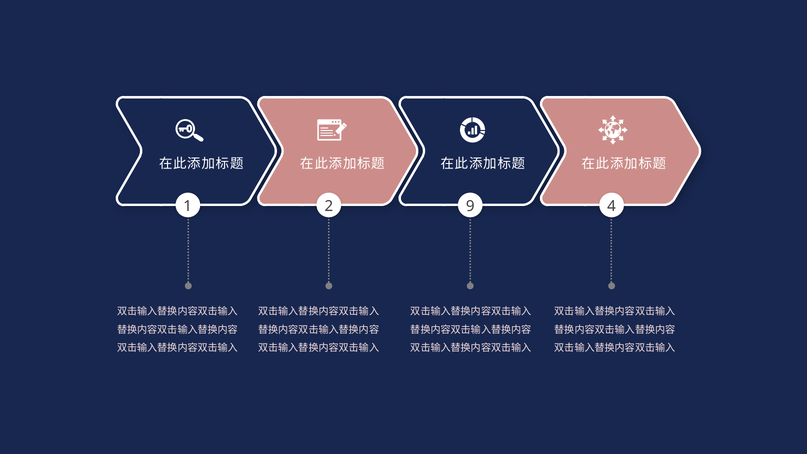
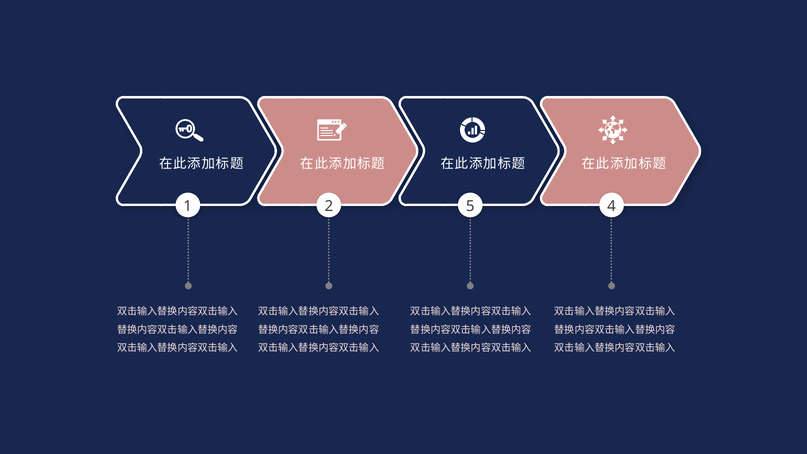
9: 9 -> 5 (470, 206)
